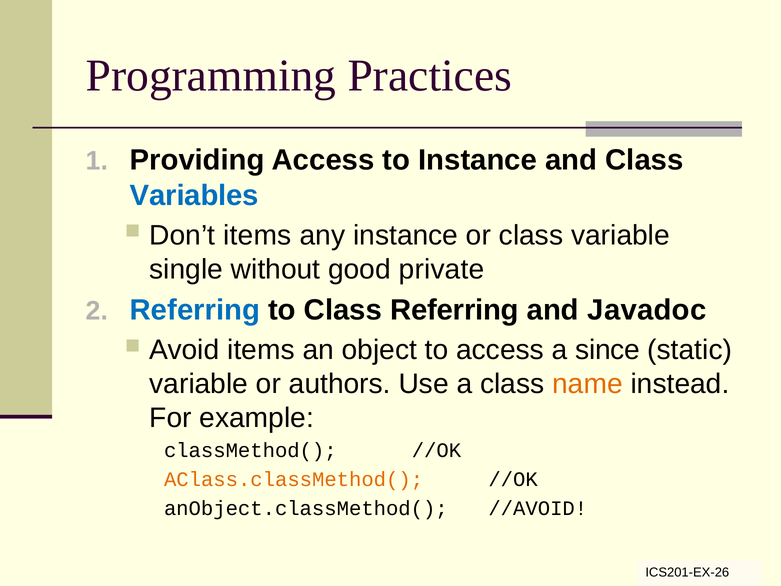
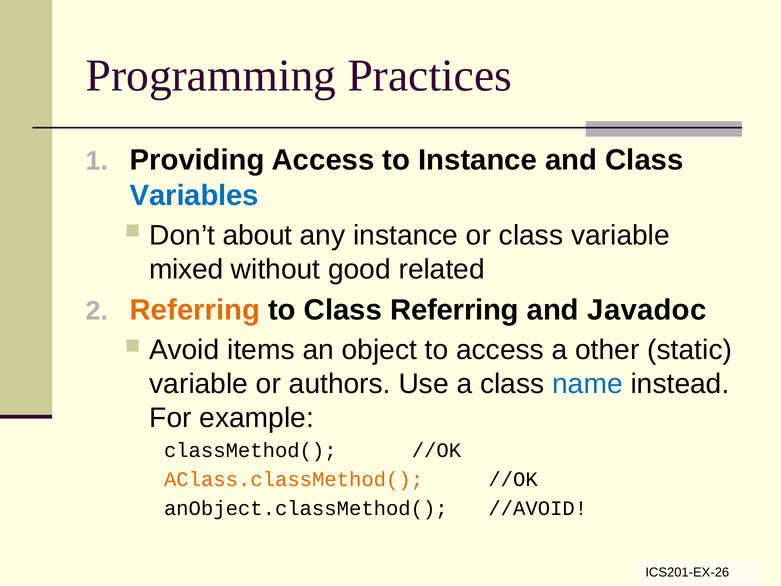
Don’t items: items -> about (258, 235)
single: single -> mixed (186, 269)
private: private -> related (442, 269)
Referring colour: blue -> orange (195, 310)
since: since -> other (607, 350)
name colour: orange -> blue (587, 384)
